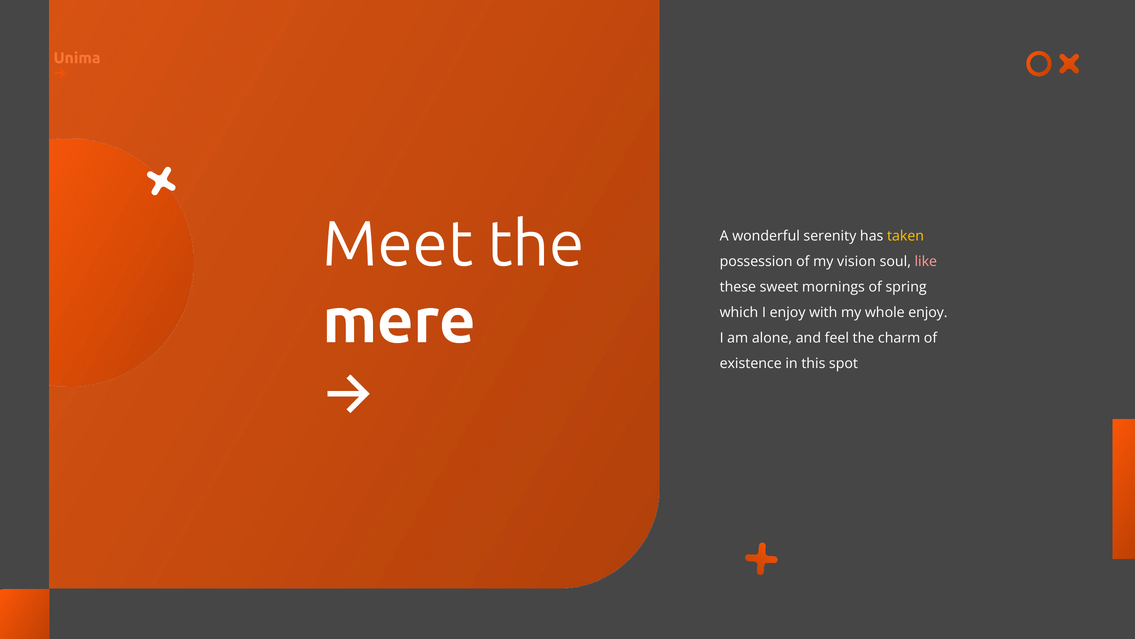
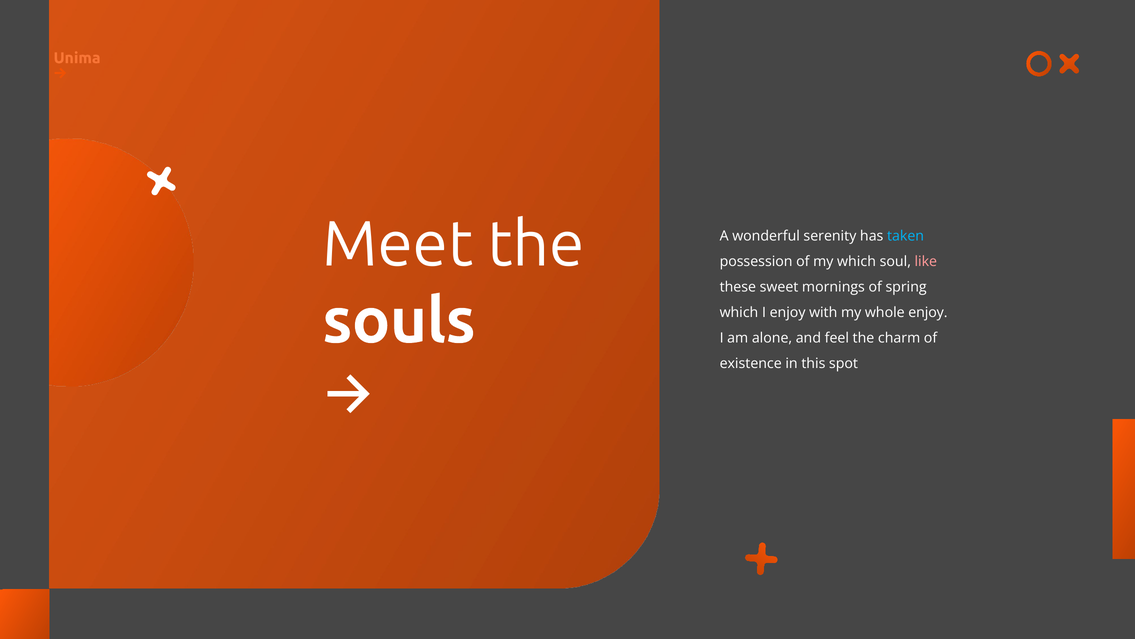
taken colour: yellow -> light blue (906, 236)
my vision: vision -> which (857, 261)
mere: mere -> souls (399, 321)
